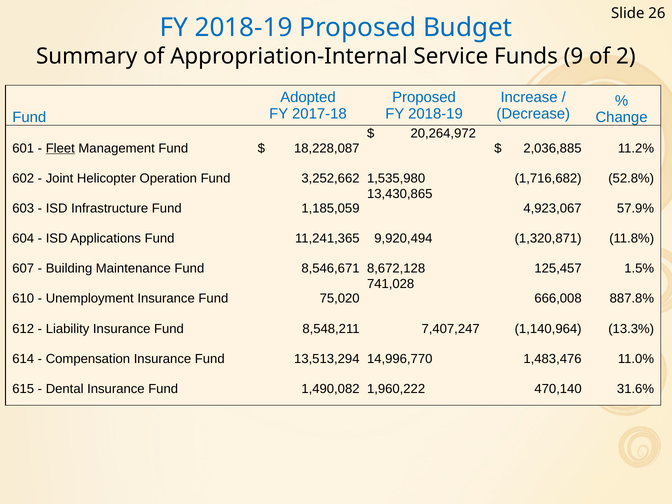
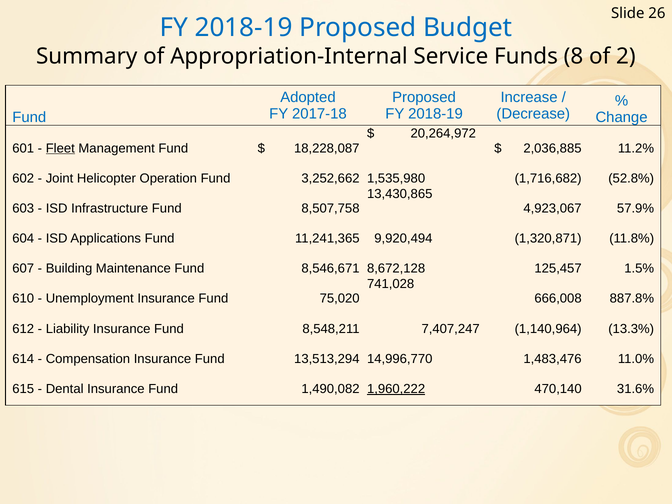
9: 9 -> 8 (573, 56)
1,185,059: 1,185,059 -> 8,507,758 (330, 208)
1,960,222 underline: none -> present (396, 389)
